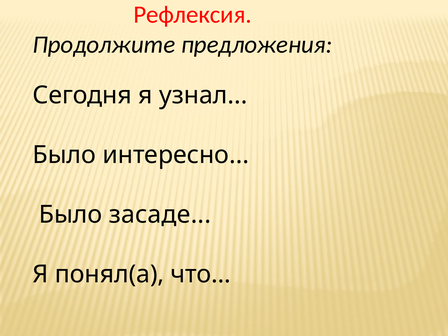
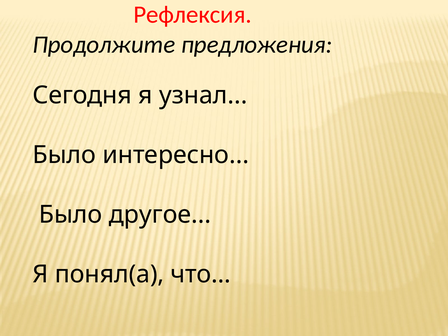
засаде: засаде -> другое (160, 215)
